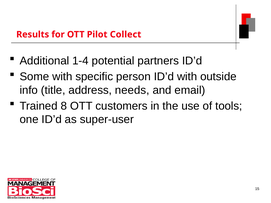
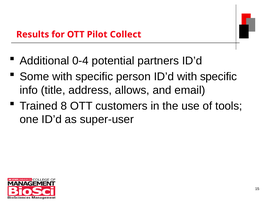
1-4: 1-4 -> 0-4 (80, 61)
ID’d with outside: outside -> specific (218, 77)
needs: needs -> allows (132, 90)
